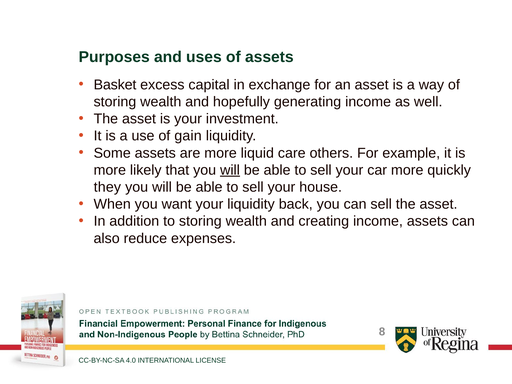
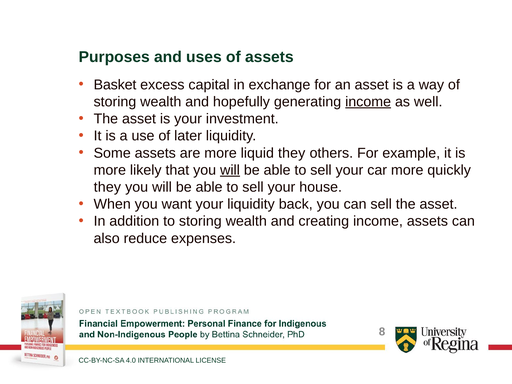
income underline: none -> present (368, 102)
gain: gain -> later (188, 136)
liquid care: care -> they (292, 153)
